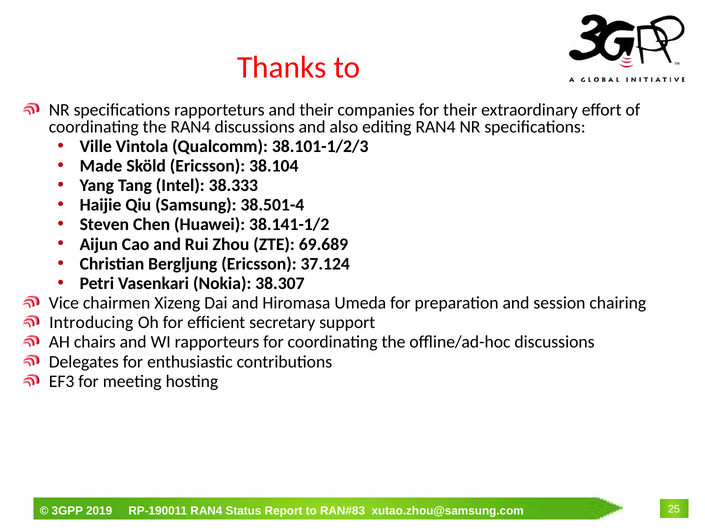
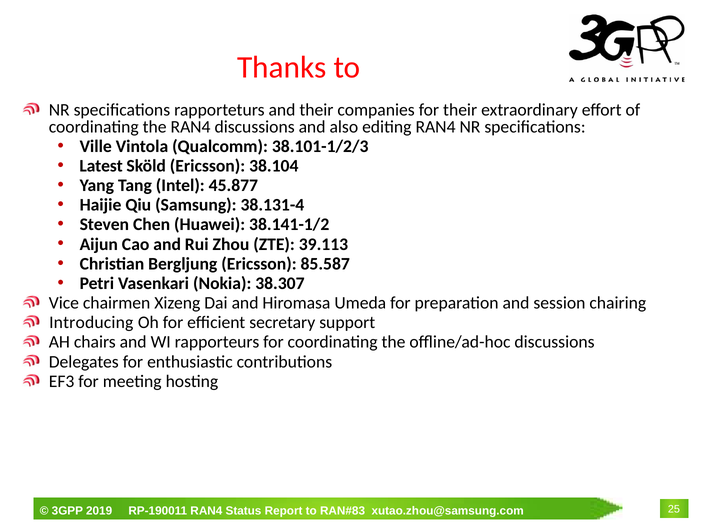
Made: Made -> Latest (101, 166)
38.333: 38.333 -> 45.877 (233, 185)
38.501-4: 38.501-4 -> 38.131-4 (272, 205)
69.689: 69.689 -> 39.113 (323, 244)
37.124: 37.124 -> 85.587 (325, 264)
